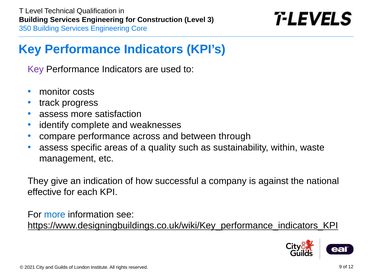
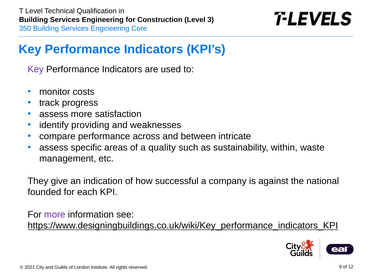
complete: complete -> providing (90, 125)
through: through -> intricate (235, 136)
effective: effective -> founded (44, 192)
more colour: blue -> purple (55, 214)
